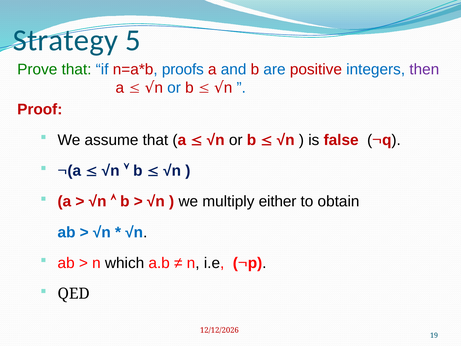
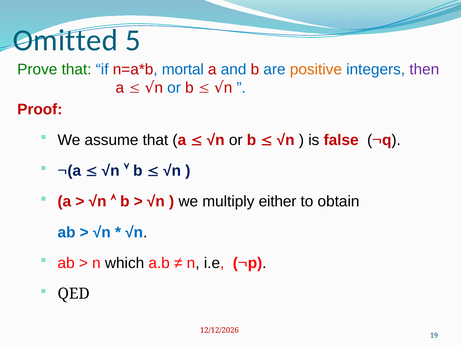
Strategy: Strategy -> Omitted (65, 40)
proofs: proofs -> mortal (183, 69)
positive colour: red -> orange (316, 69)
